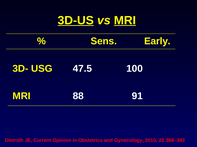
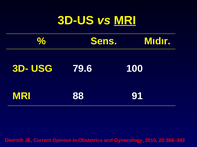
3D-US underline: present -> none (76, 20)
Early: Early -> Mıdır (157, 41)
47.5: 47.5 -> 79.6 (82, 69)
